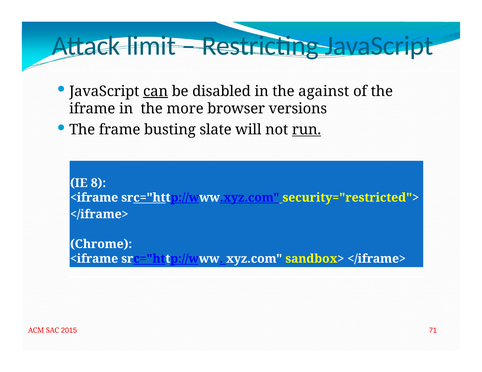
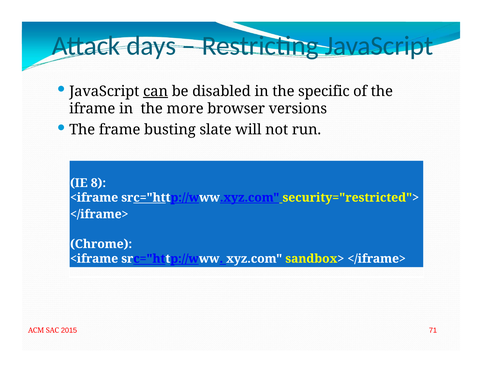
limit: limit -> days (151, 46)
against: against -> specific (324, 91)
run underline: present -> none (307, 130)
